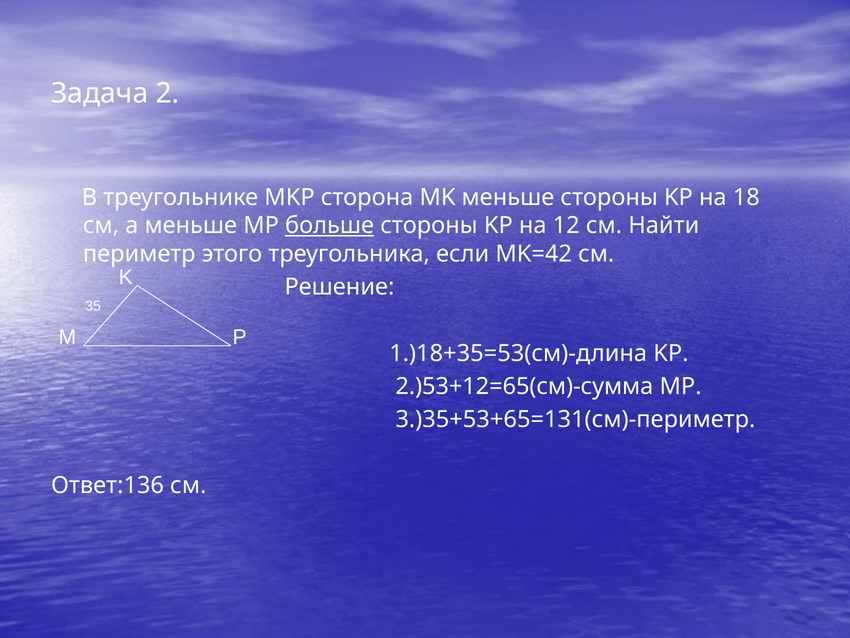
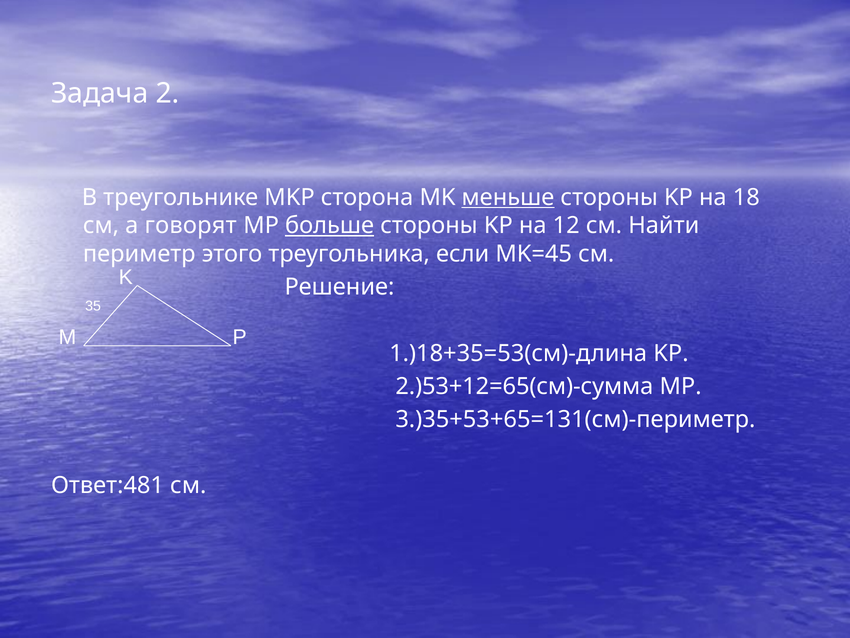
меньше underline: none -> present (508, 197)
а меньше: меньше -> говорят (191, 226)
MK=42: MK=42 -> MK=45 (534, 254)
Ответ:136: Ответ:136 -> Ответ:481 (108, 485)
